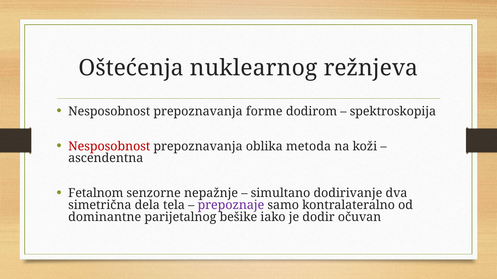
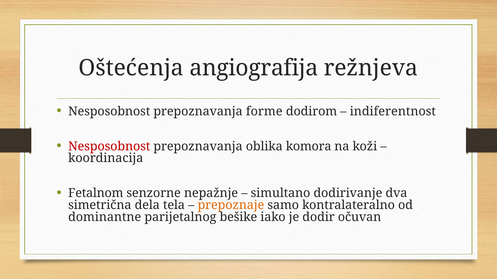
nuklearnog: nuklearnog -> angiografija (254, 68)
spektroskopija: spektroskopija -> indiferentnost (393, 112)
metoda: metoda -> komora (309, 147)
ascendentna: ascendentna -> koordinacija (106, 158)
prepoznaje colour: purple -> orange (231, 205)
